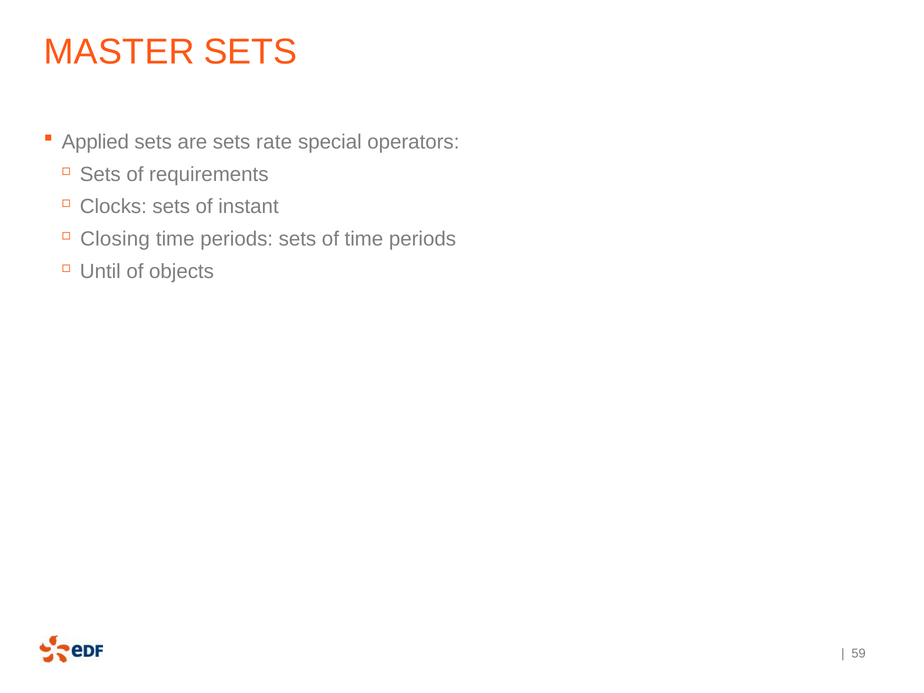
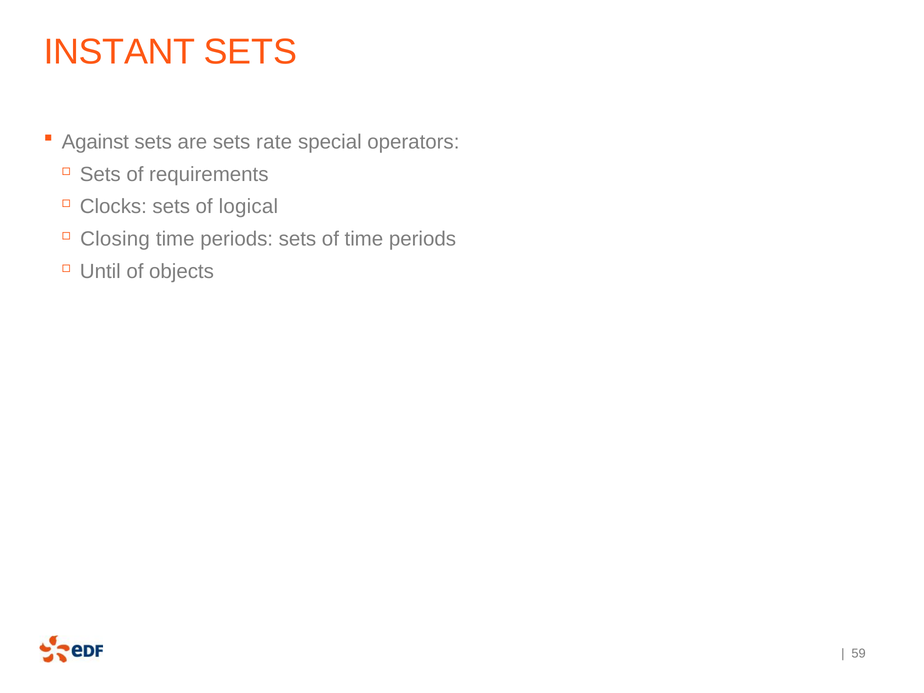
MASTER: MASTER -> INSTANT (119, 52)
Applied: Applied -> Against (95, 142)
instant: instant -> logical (248, 207)
